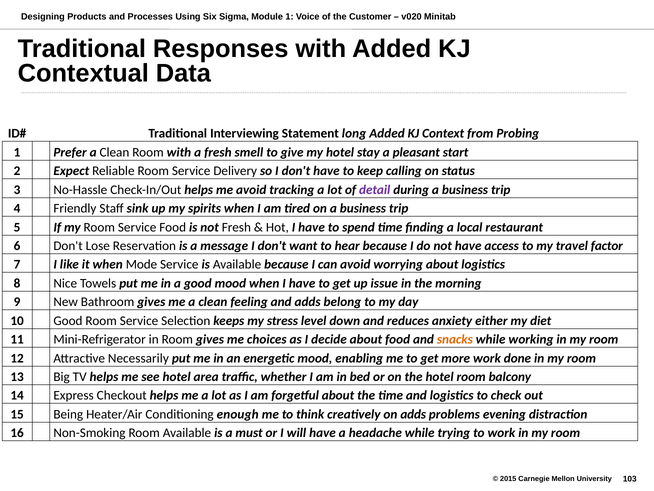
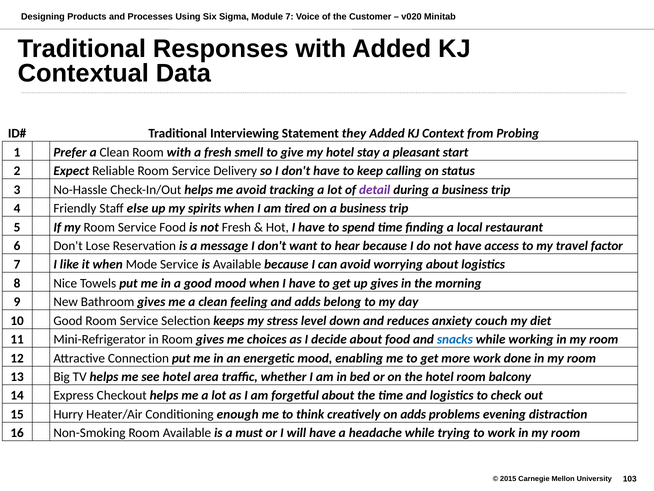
1: 1 -> 7 (290, 17)
long: long -> they (354, 133)
sink: sink -> else (138, 208)
up issue: issue -> gives (384, 283)
either: either -> couch (491, 320)
snacks colour: orange -> blue (455, 339)
Necessarily: Necessarily -> Connection (138, 358)
Being: Being -> Hurry (68, 414)
